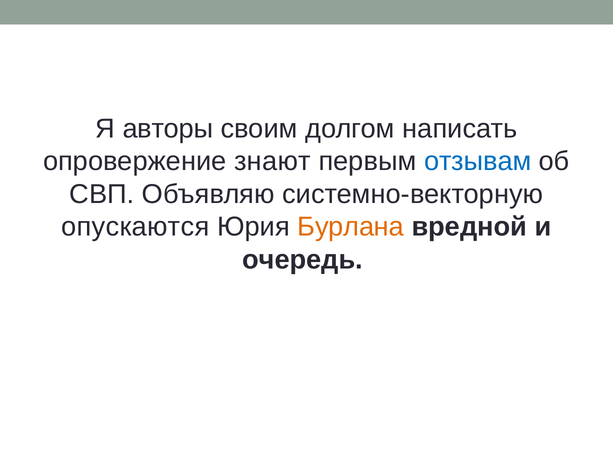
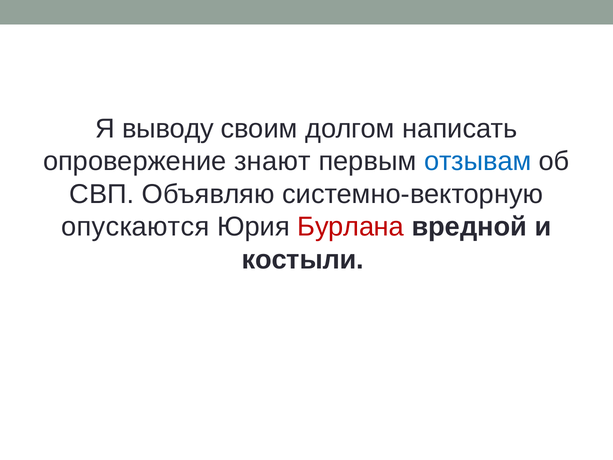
авторы: авторы -> выводу (168, 129)
Бурлана colour: orange -> red (351, 227)
очередь: очередь -> костыли (303, 260)
